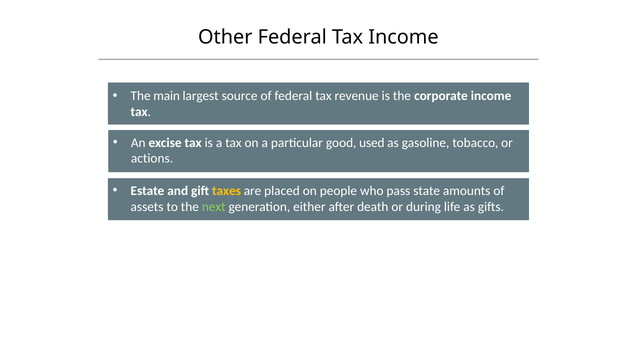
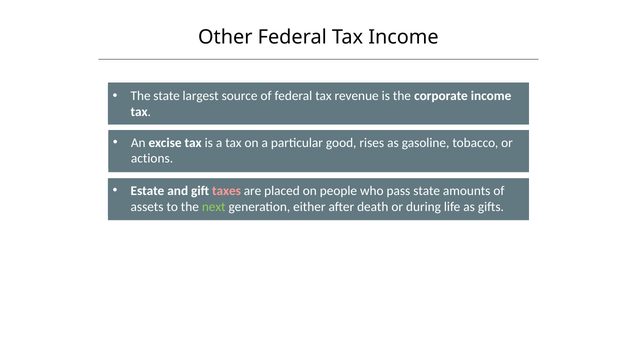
The main: main -> state (167, 96)
used: used -> rises (372, 143)
taxes colour: yellow -> pink (227, 191)
